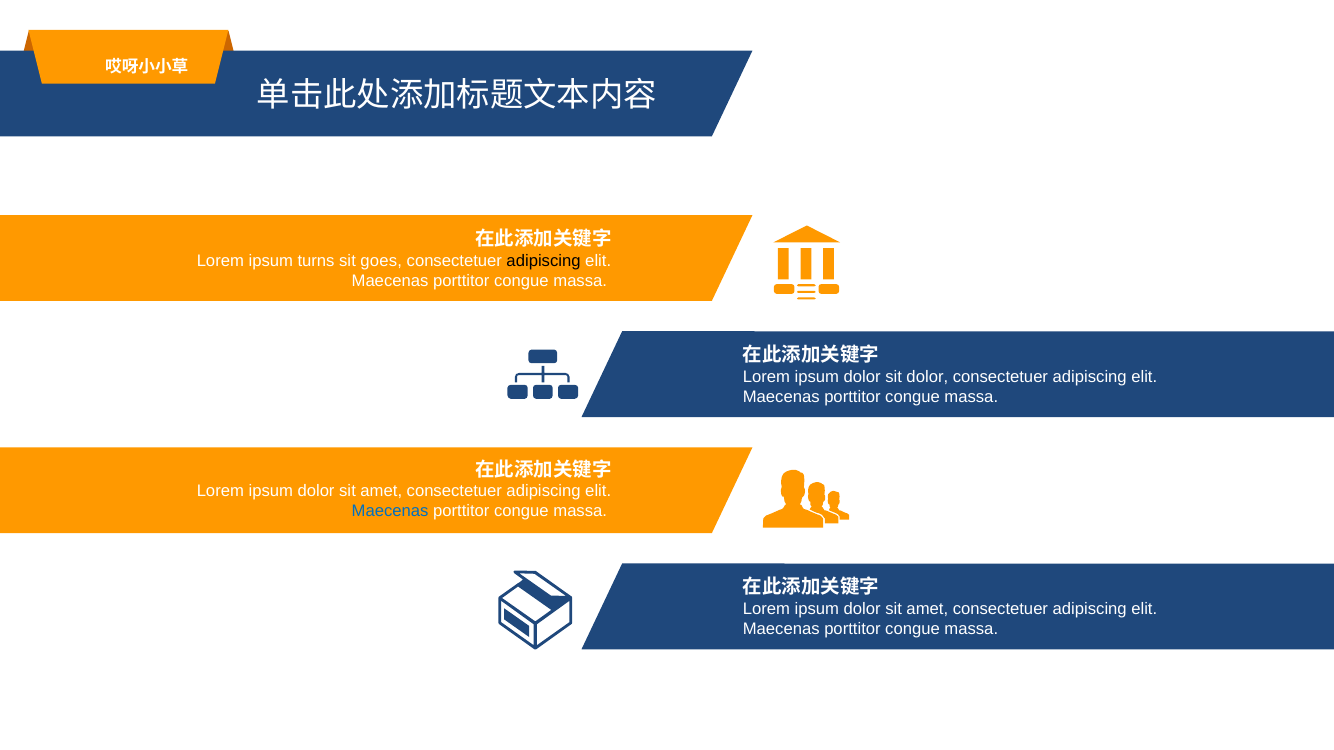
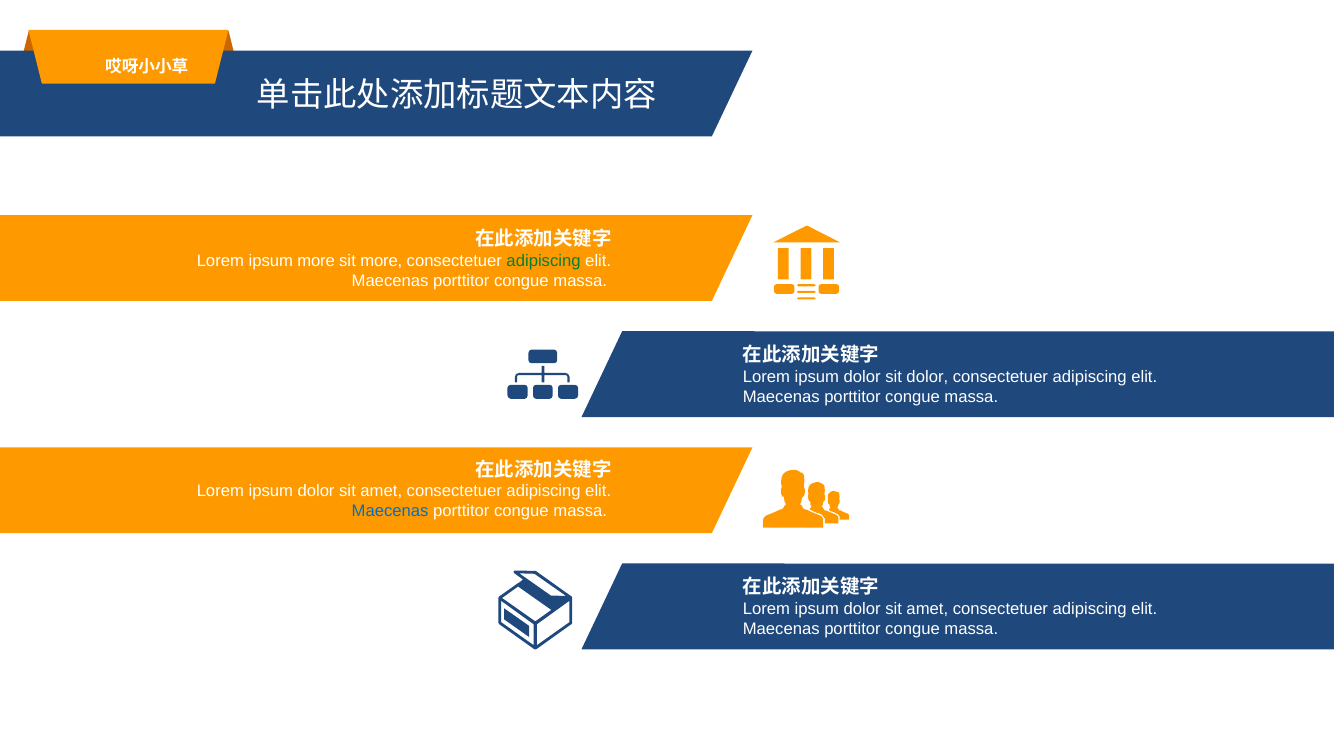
ipsum turns: turns -> more (316, 261)
sit goes: goes -> more (381, 261)
adipiscing colour: black -> green (544, 261)
